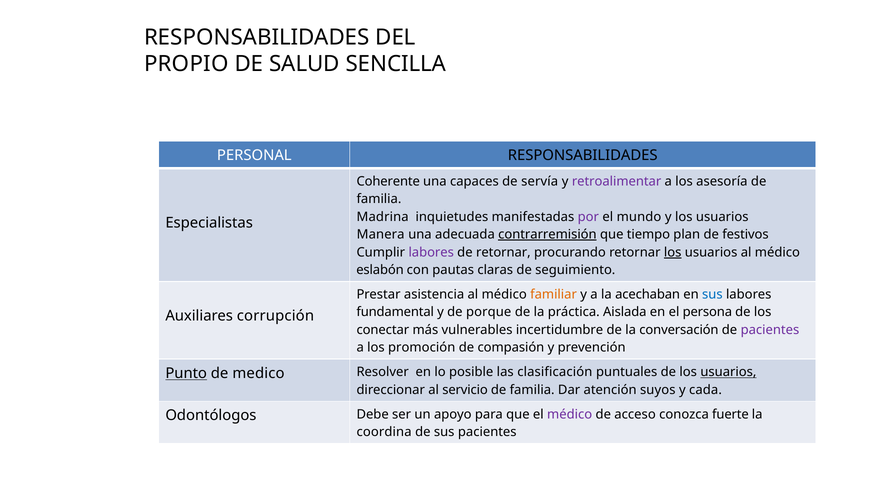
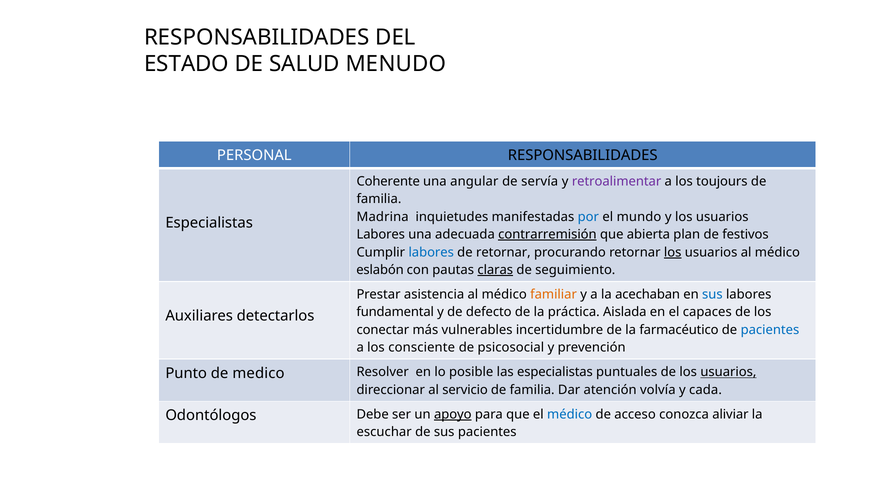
PROPIO: PROPIO -> ESTADO (187, 64)
SENCILLA: SENCILLA -> MENUDO (396, 64)
capaces: capaces -> angular (474, 181)
asesoría: asesoría -> toujours (722, 181)
por colour: purple -> blue (588, 217)
Manera: Manera -> Labores (381, 235)
tiempo: tiempo -> abierta (648, 235)
labores colour: purple -> blue (431, 252)
claras underline: none -> present (495, 270)
porque: porque -> defecto (489, 312)
persona: persona -> capaces (707, 312)
corrupción: corrupción -> detectarlos (276, 316)
conversación: conversación -> farmacéutico (679, 330)
pacientes colour: purple -> blue (770, 330)
promoción: promoción -> consciente (422, 348)
compasión: compasión -> psicosocial (511, 348)
Punto underline: present -> none (186, 374)
las clasificación: clasificación -> especialistas (555, 372)
suyos: suyos -> volvía (658, 390)
apoyo underline: none -> present (453, 415)
médico colour: purple -> blue (570, 415)
fuerte: fuerte -> aliviar (730, 415)
coordina: coordina -> escuchar (384, 432)
